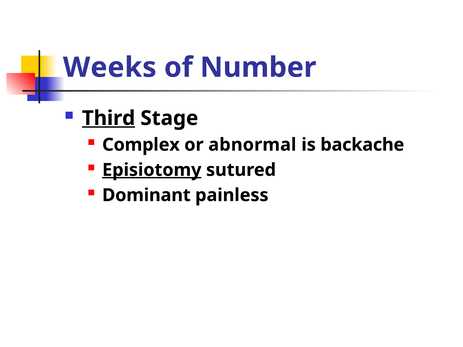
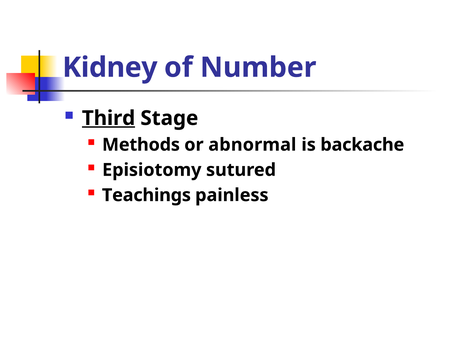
Weeks: Weeks -> Kidney (110, 68)
Complex: Complex -> Methods (141, 145)
Episiotomy underline: present -> none (152, 170)
Dominant: Dominant -> Teachings (146, 195)
